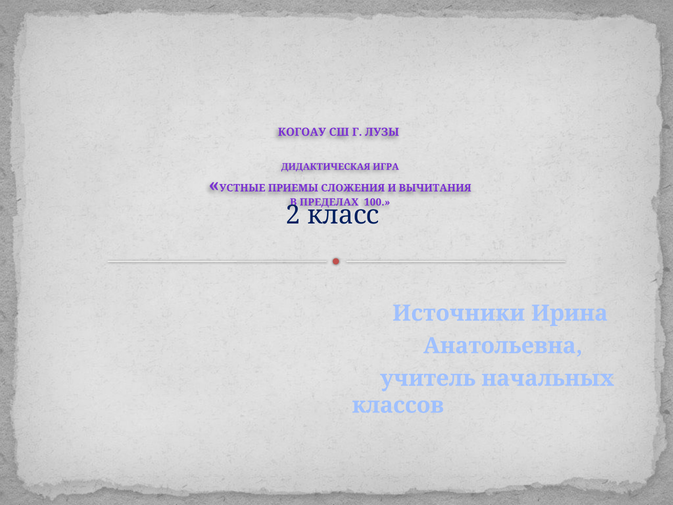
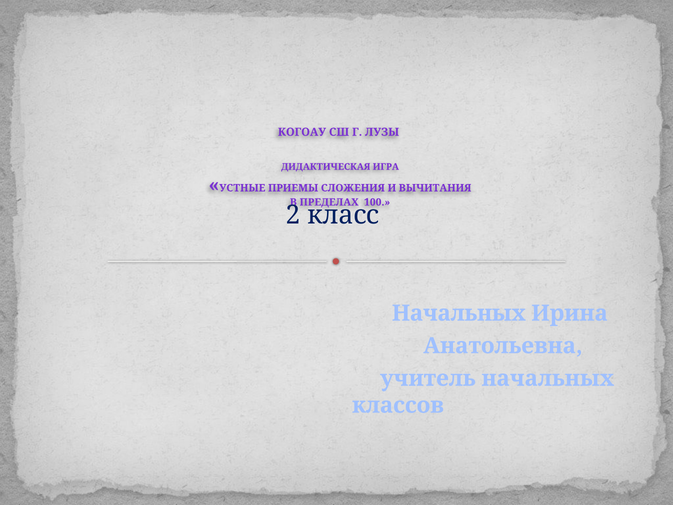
Источники: Источники -> Начальных (459, 313)
